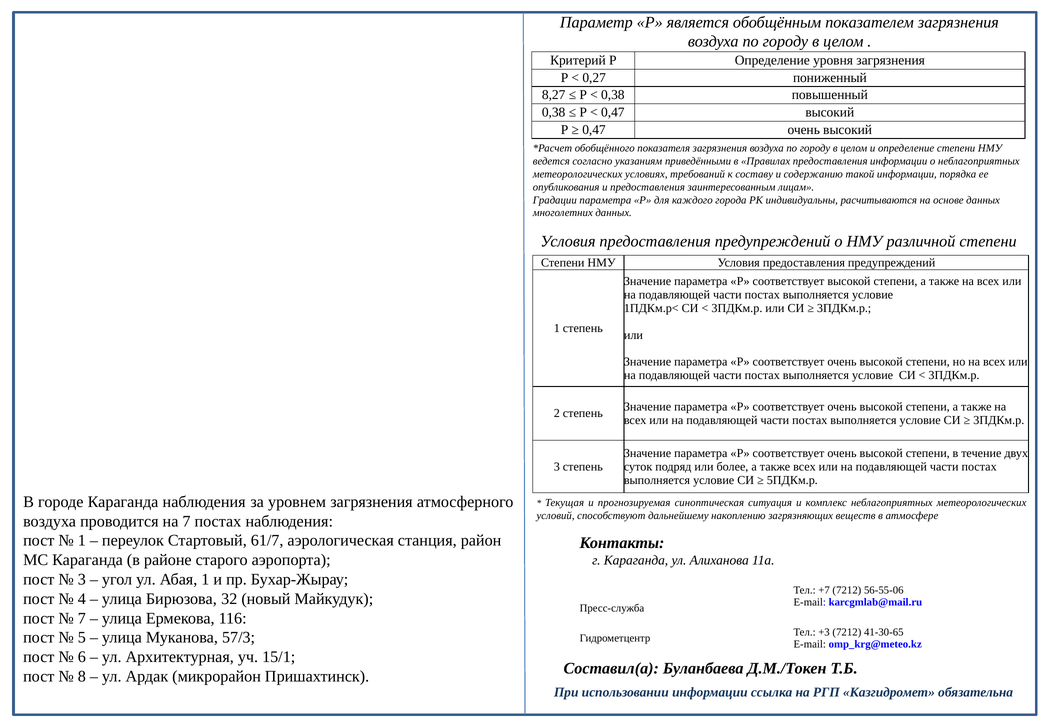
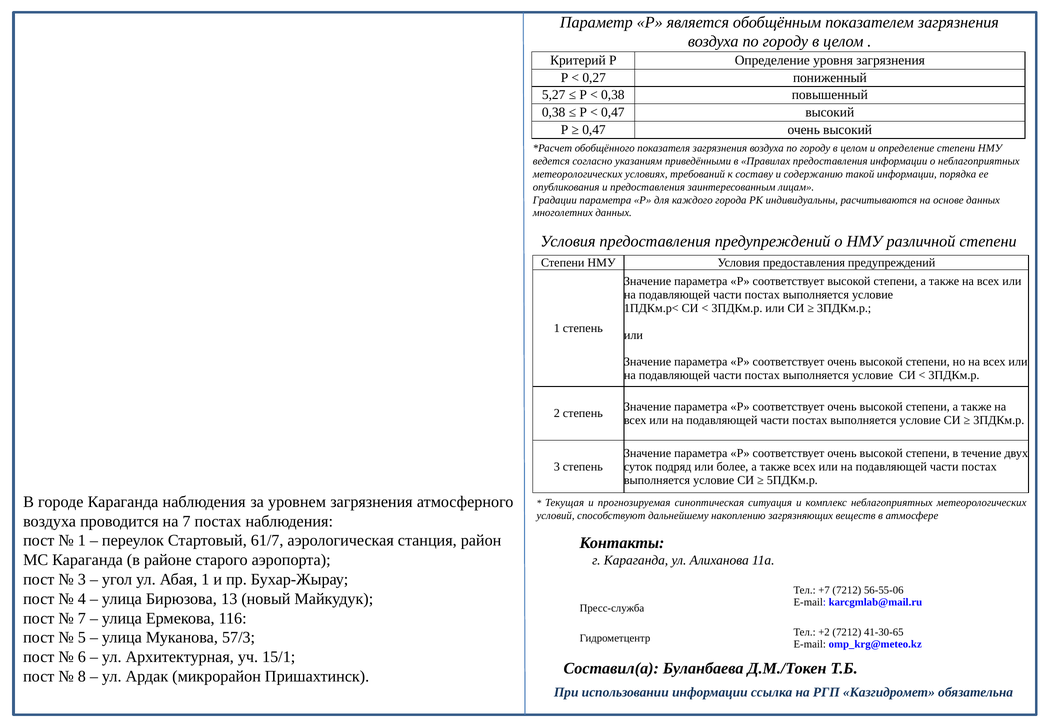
8,27: 8,27 -> 5,27 (554, 95)
32: 32 -> 13 (229, 599)
+3: +3 -> +2 (824, 632)
